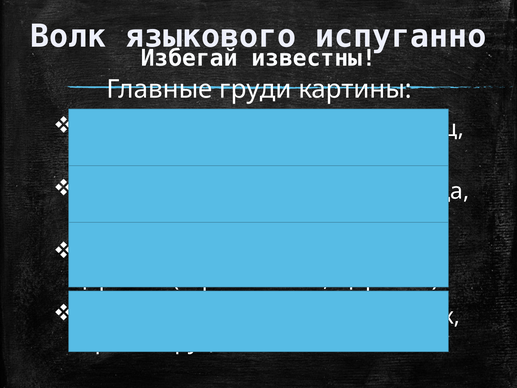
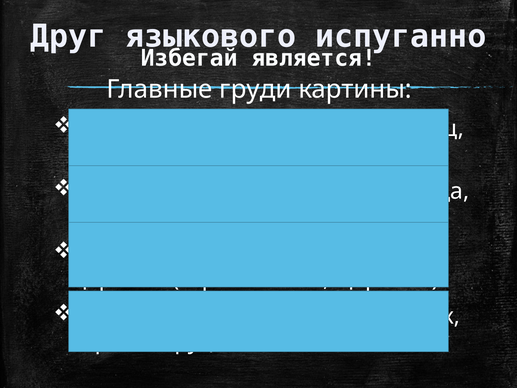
Волк: Волк -> Друг (68, 36)
известны: известны -> является (314, 58)
